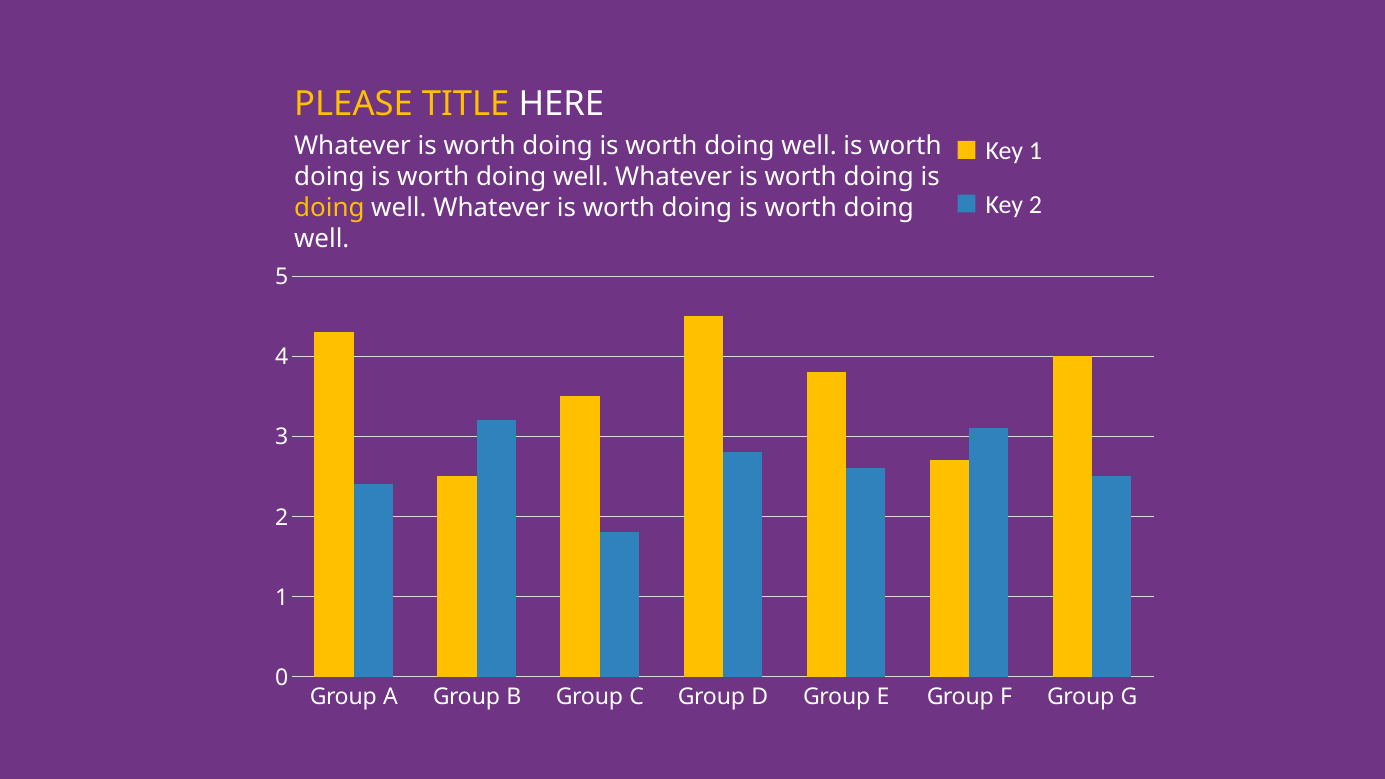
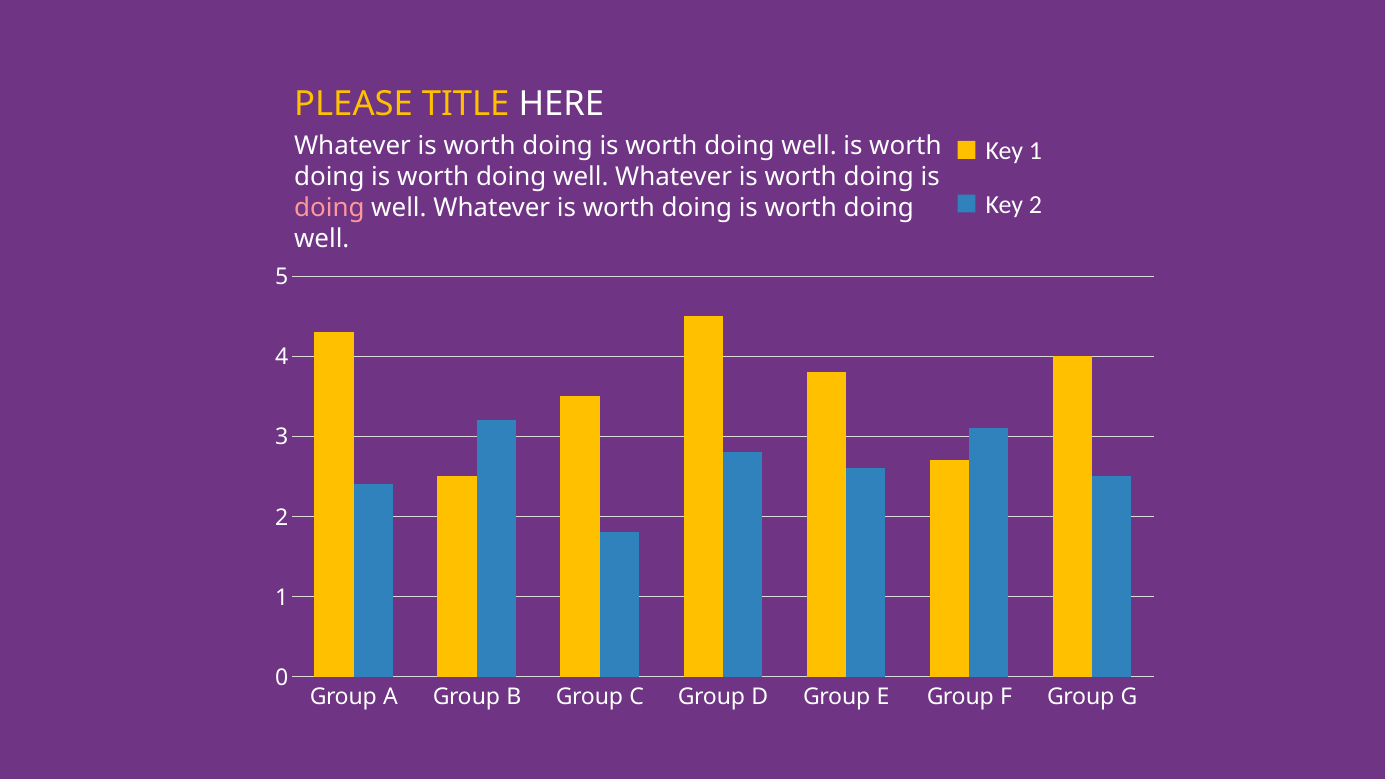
doing colour: yellow -> pink (329, 208)
